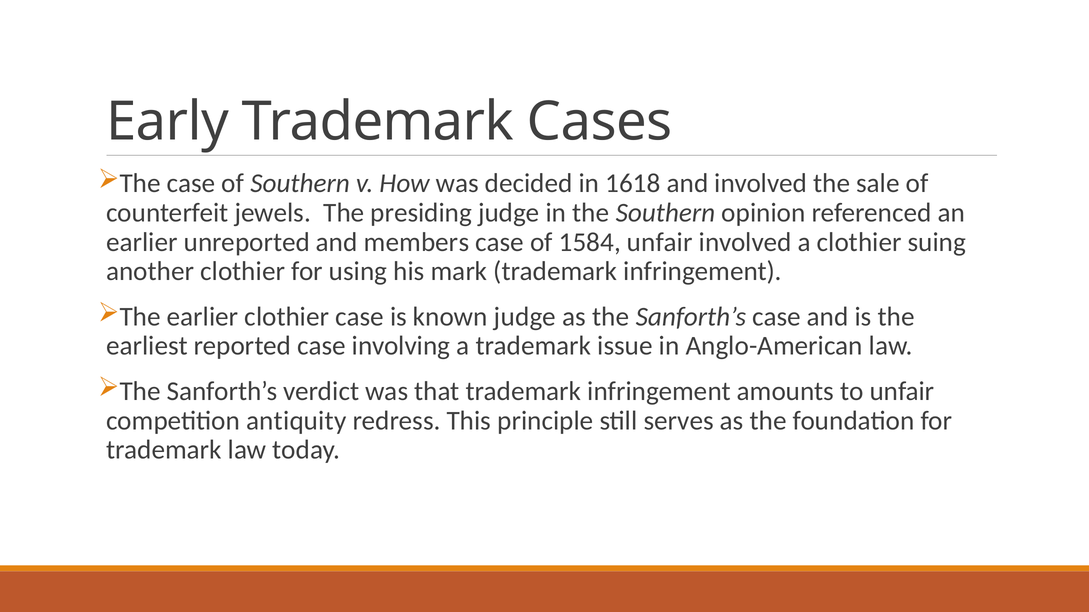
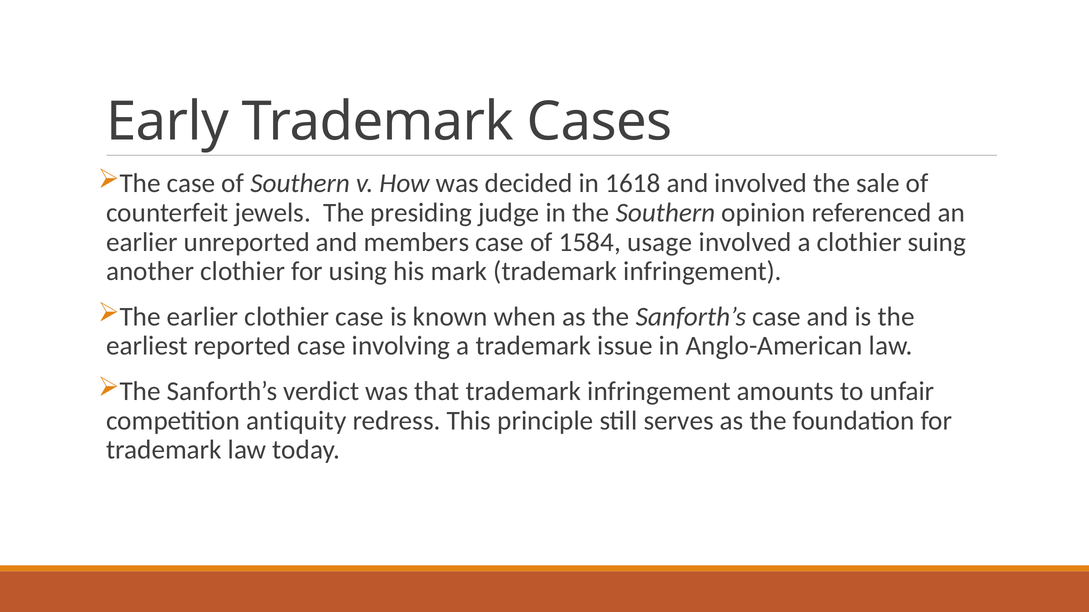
1584 unfair: unfair -> usage (660, 242)
known judge: judge -> when (525, 317)
